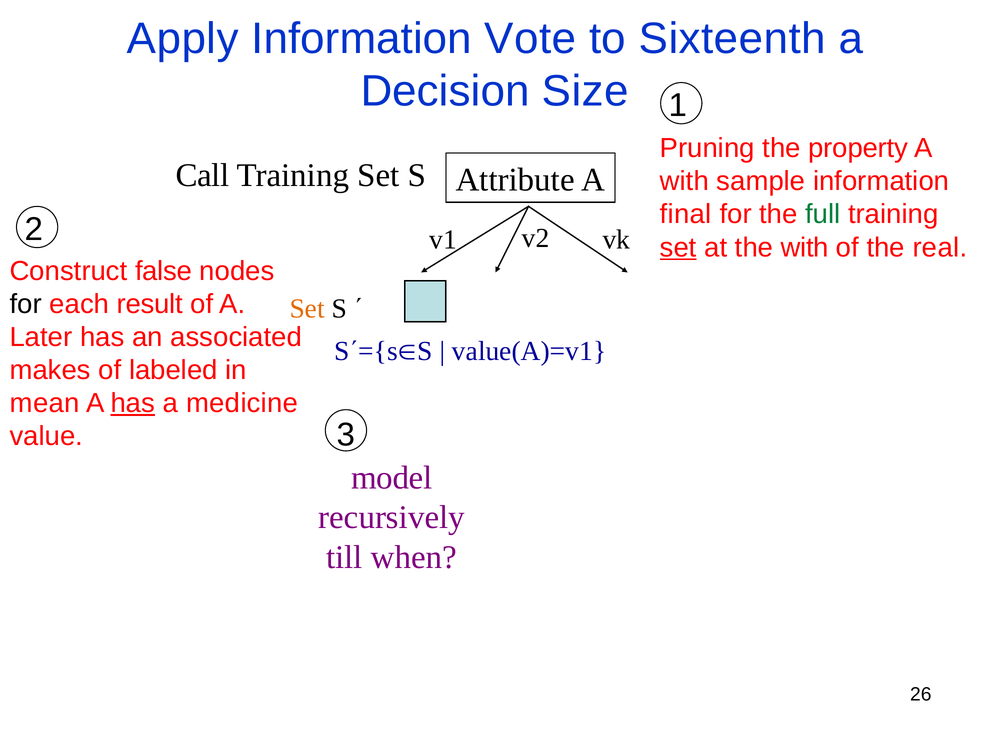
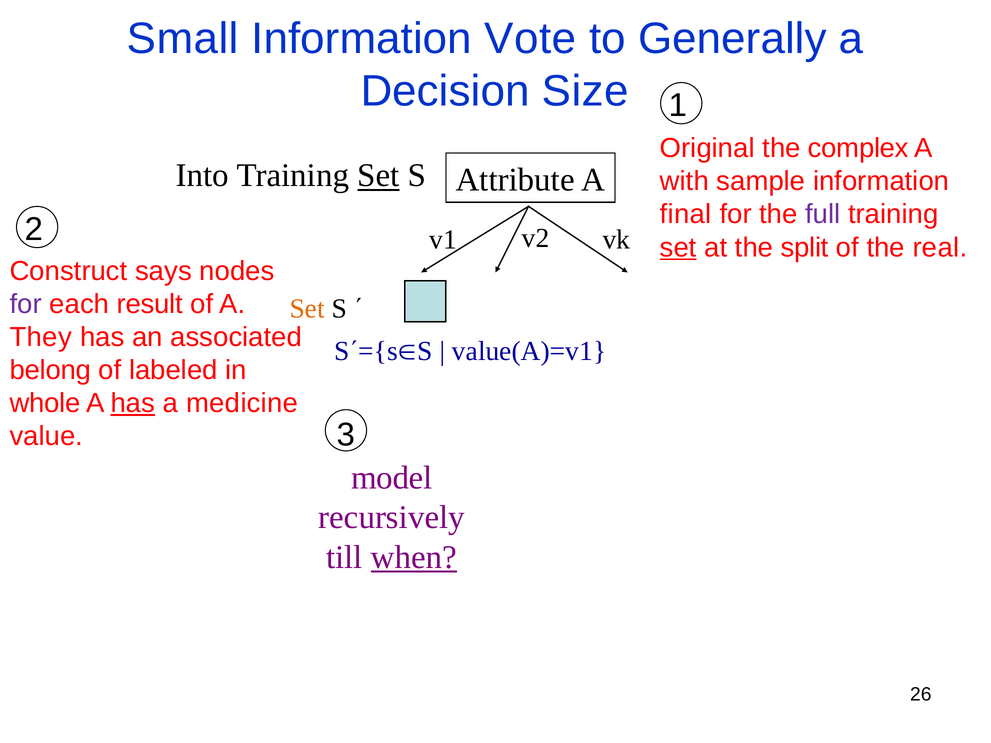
Apply: Apply -> Small (183, 39)
Sixteenth: Sixteenth -> Generally (732, 39)
Pruning: Pruning -> Original (707, 148)
property: property -> complex (858, 148)
Call: Call -> Into (202, 176)
Set underline: none -> present (378, 176)
full colour: green -> purple (823, 214)
the with: with -> split (805, 248)
false: false -> says (163, 271)
for colour: black -> purple (26, 304)
Later: Later -> They (41, 337)
makes: makes -> belong (50, 370)
mean: mean -> whole (45, 403)
when underline: none -> present (414, 557)
